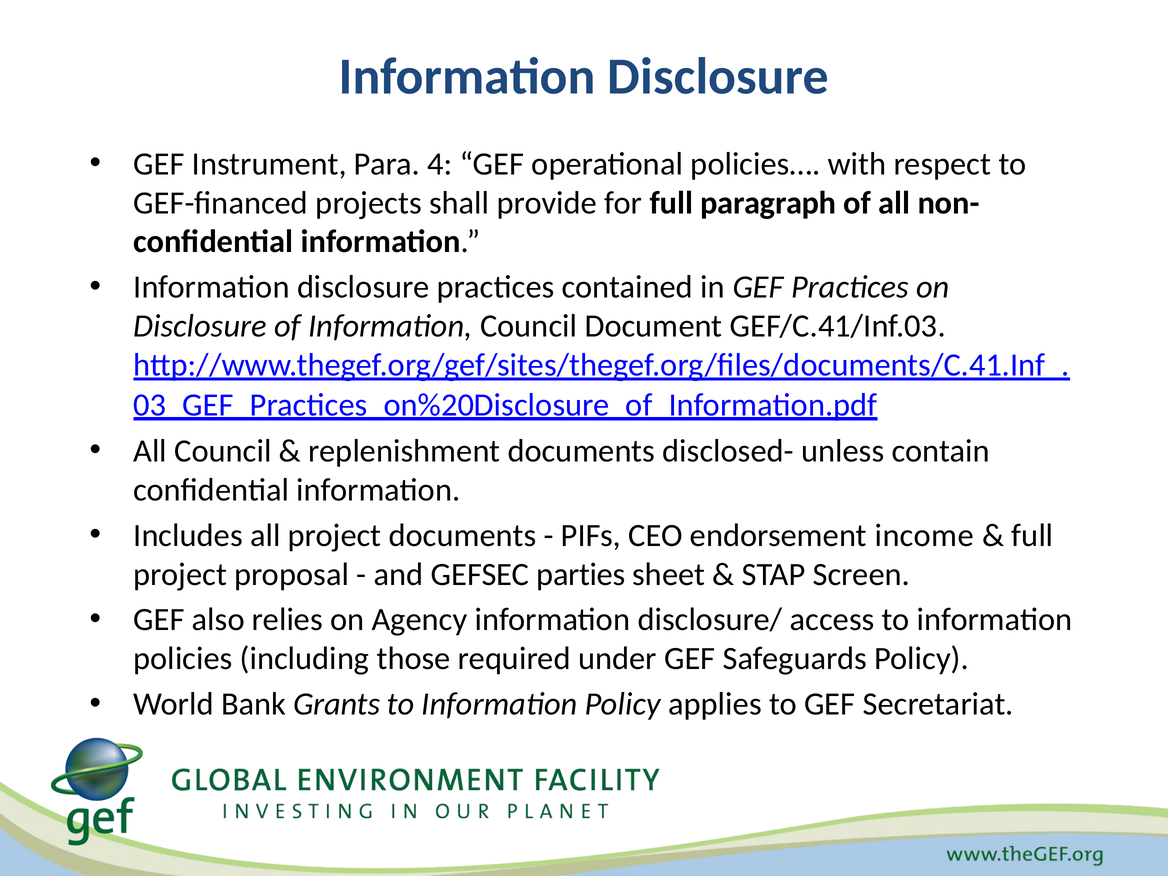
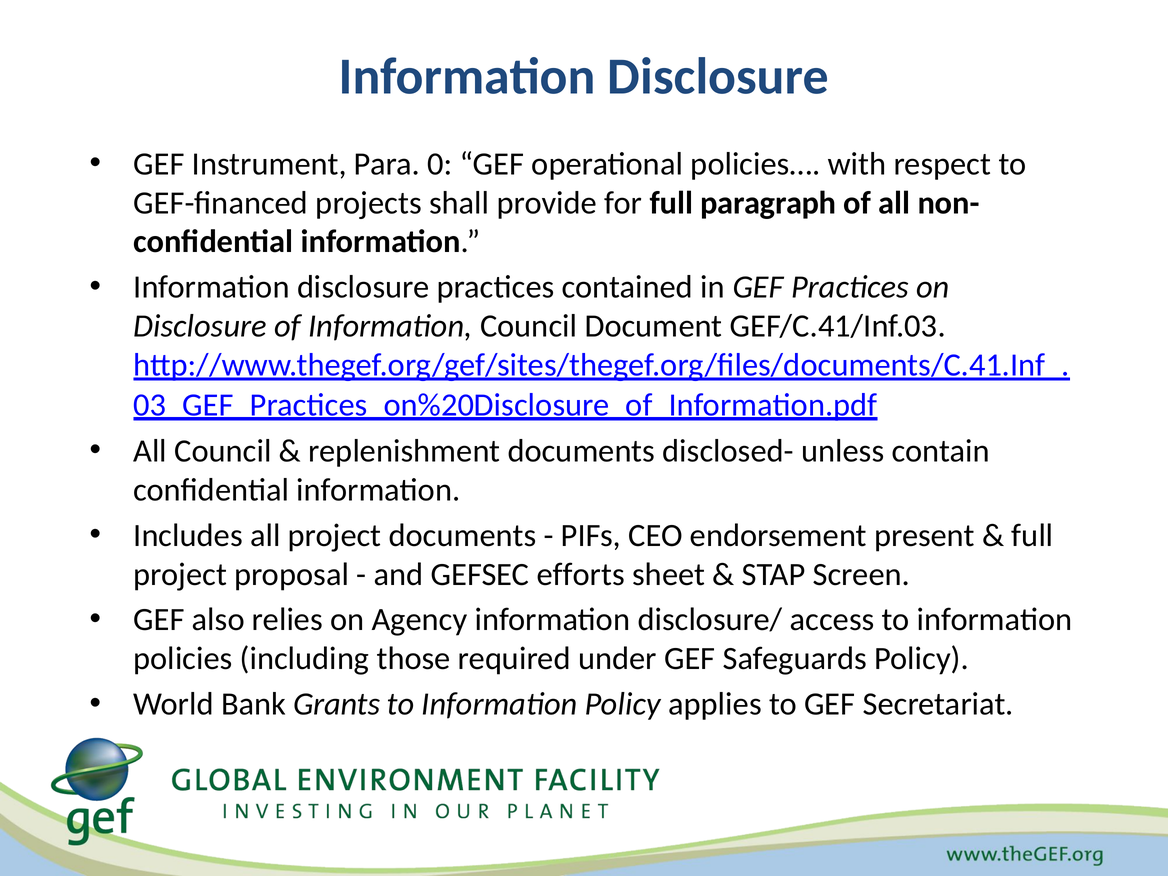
4: 4 -> 0 (440, 164)
income: income -> present (924, 535)
parties: parties -> efforts (581, 574)
